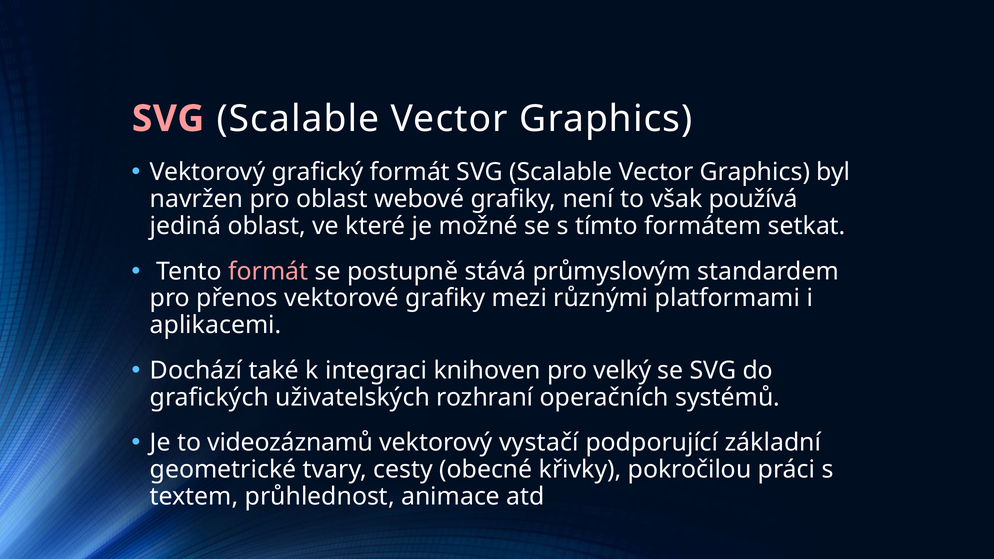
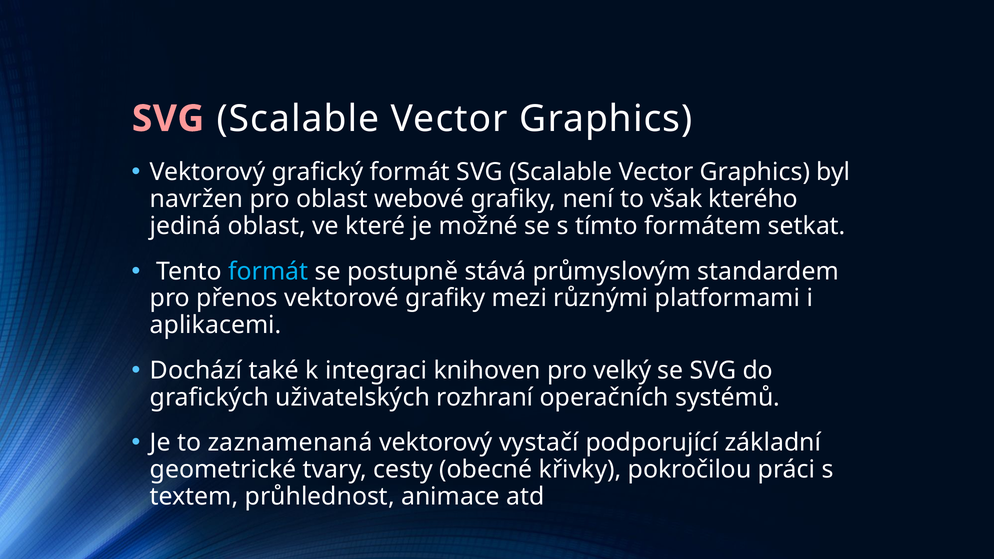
používá: používá -> kterého (753, 199)
formát colour: pink -> light blue (268, 272)
videozáznamů: videozáznamů -> zaznamenaná (290, 443)
